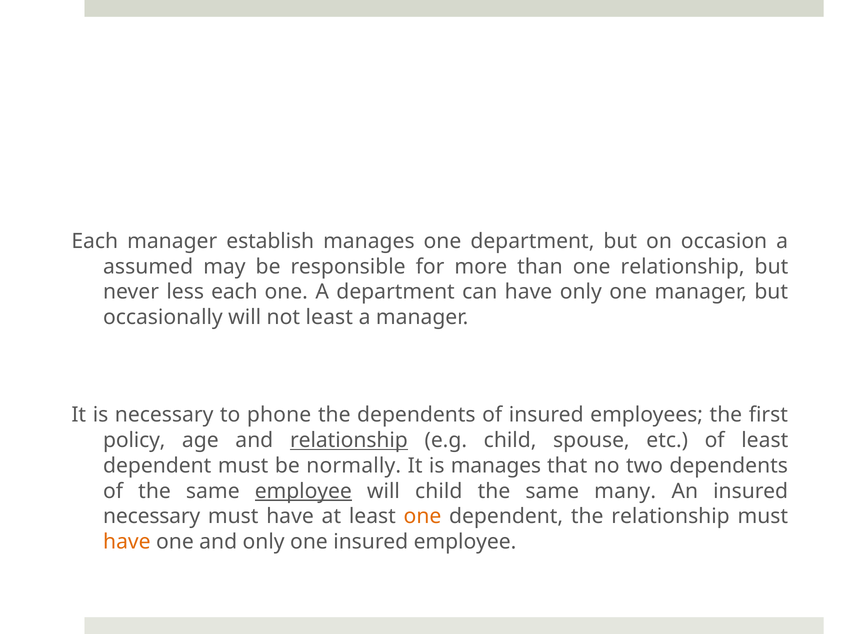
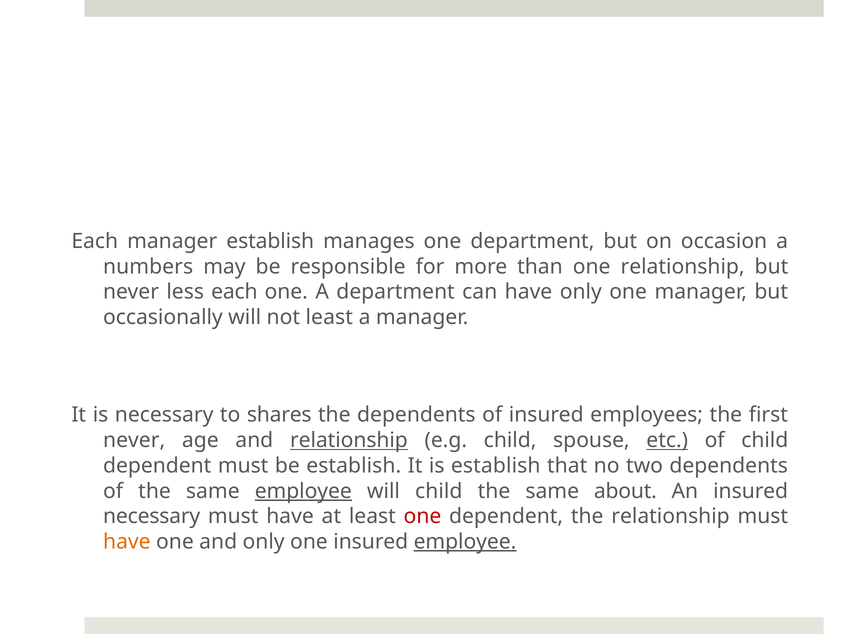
assumed: assumed -> numbers (148, 266)
phone: phone -> shares (279, 415)
policy: policy -> never (134, 440)
etc underline: none -> present (667, 440)
of least: least -> child (765, 440)
be normally: normally -> establish (354, 465)
is manages: manages -> establish (496, 465)
many: many -> about (625, 491)
one colour: orange -> red (422, 516)
employee underline: none -> present (465, 542)
